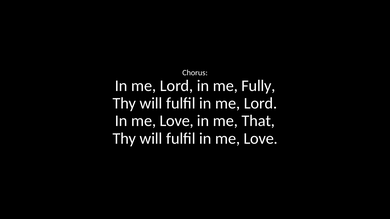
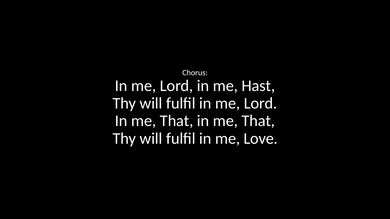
Fully: Fully -> Hast (258, 86)
Love: Love -> That (177, 121)
